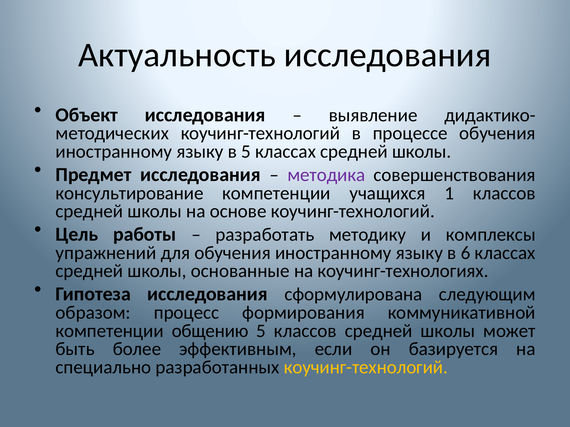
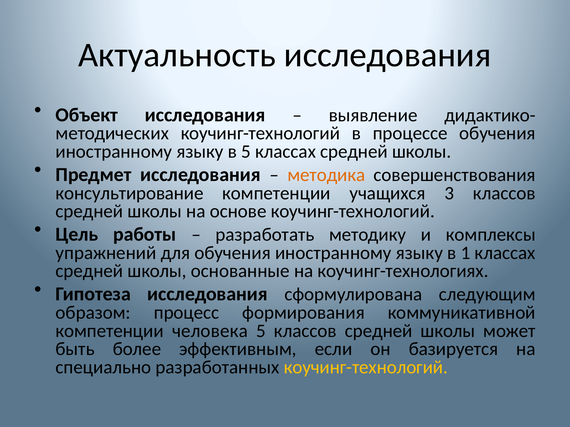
методика colour: purple -> orange (326, 175)
1: 1 -> 3 (449, 193)
6: 6 -> 1 (465, 253)
общению: общению -> человека (210, 331)
